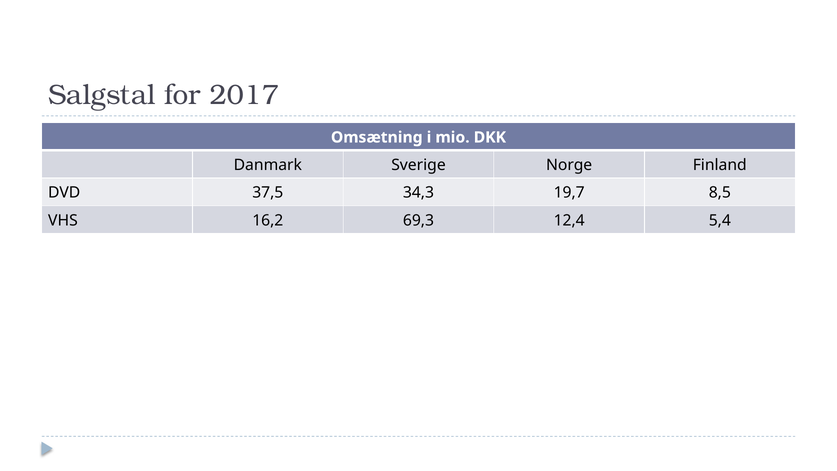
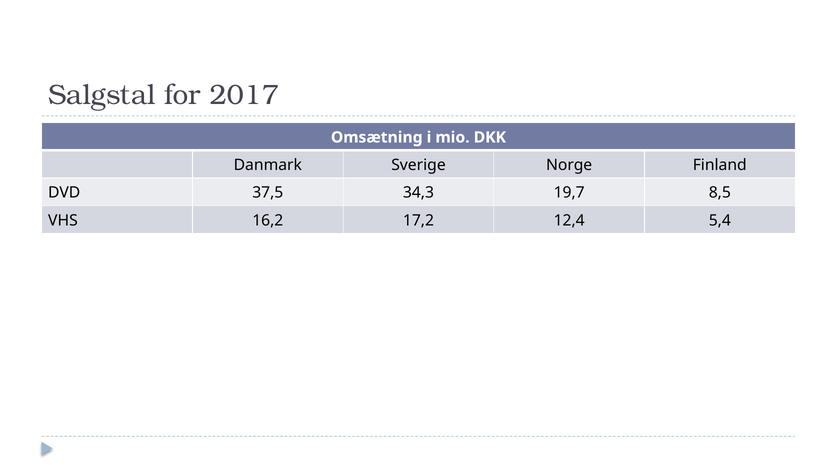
69,3: 69,3 -> 17,2 (418, 220)
